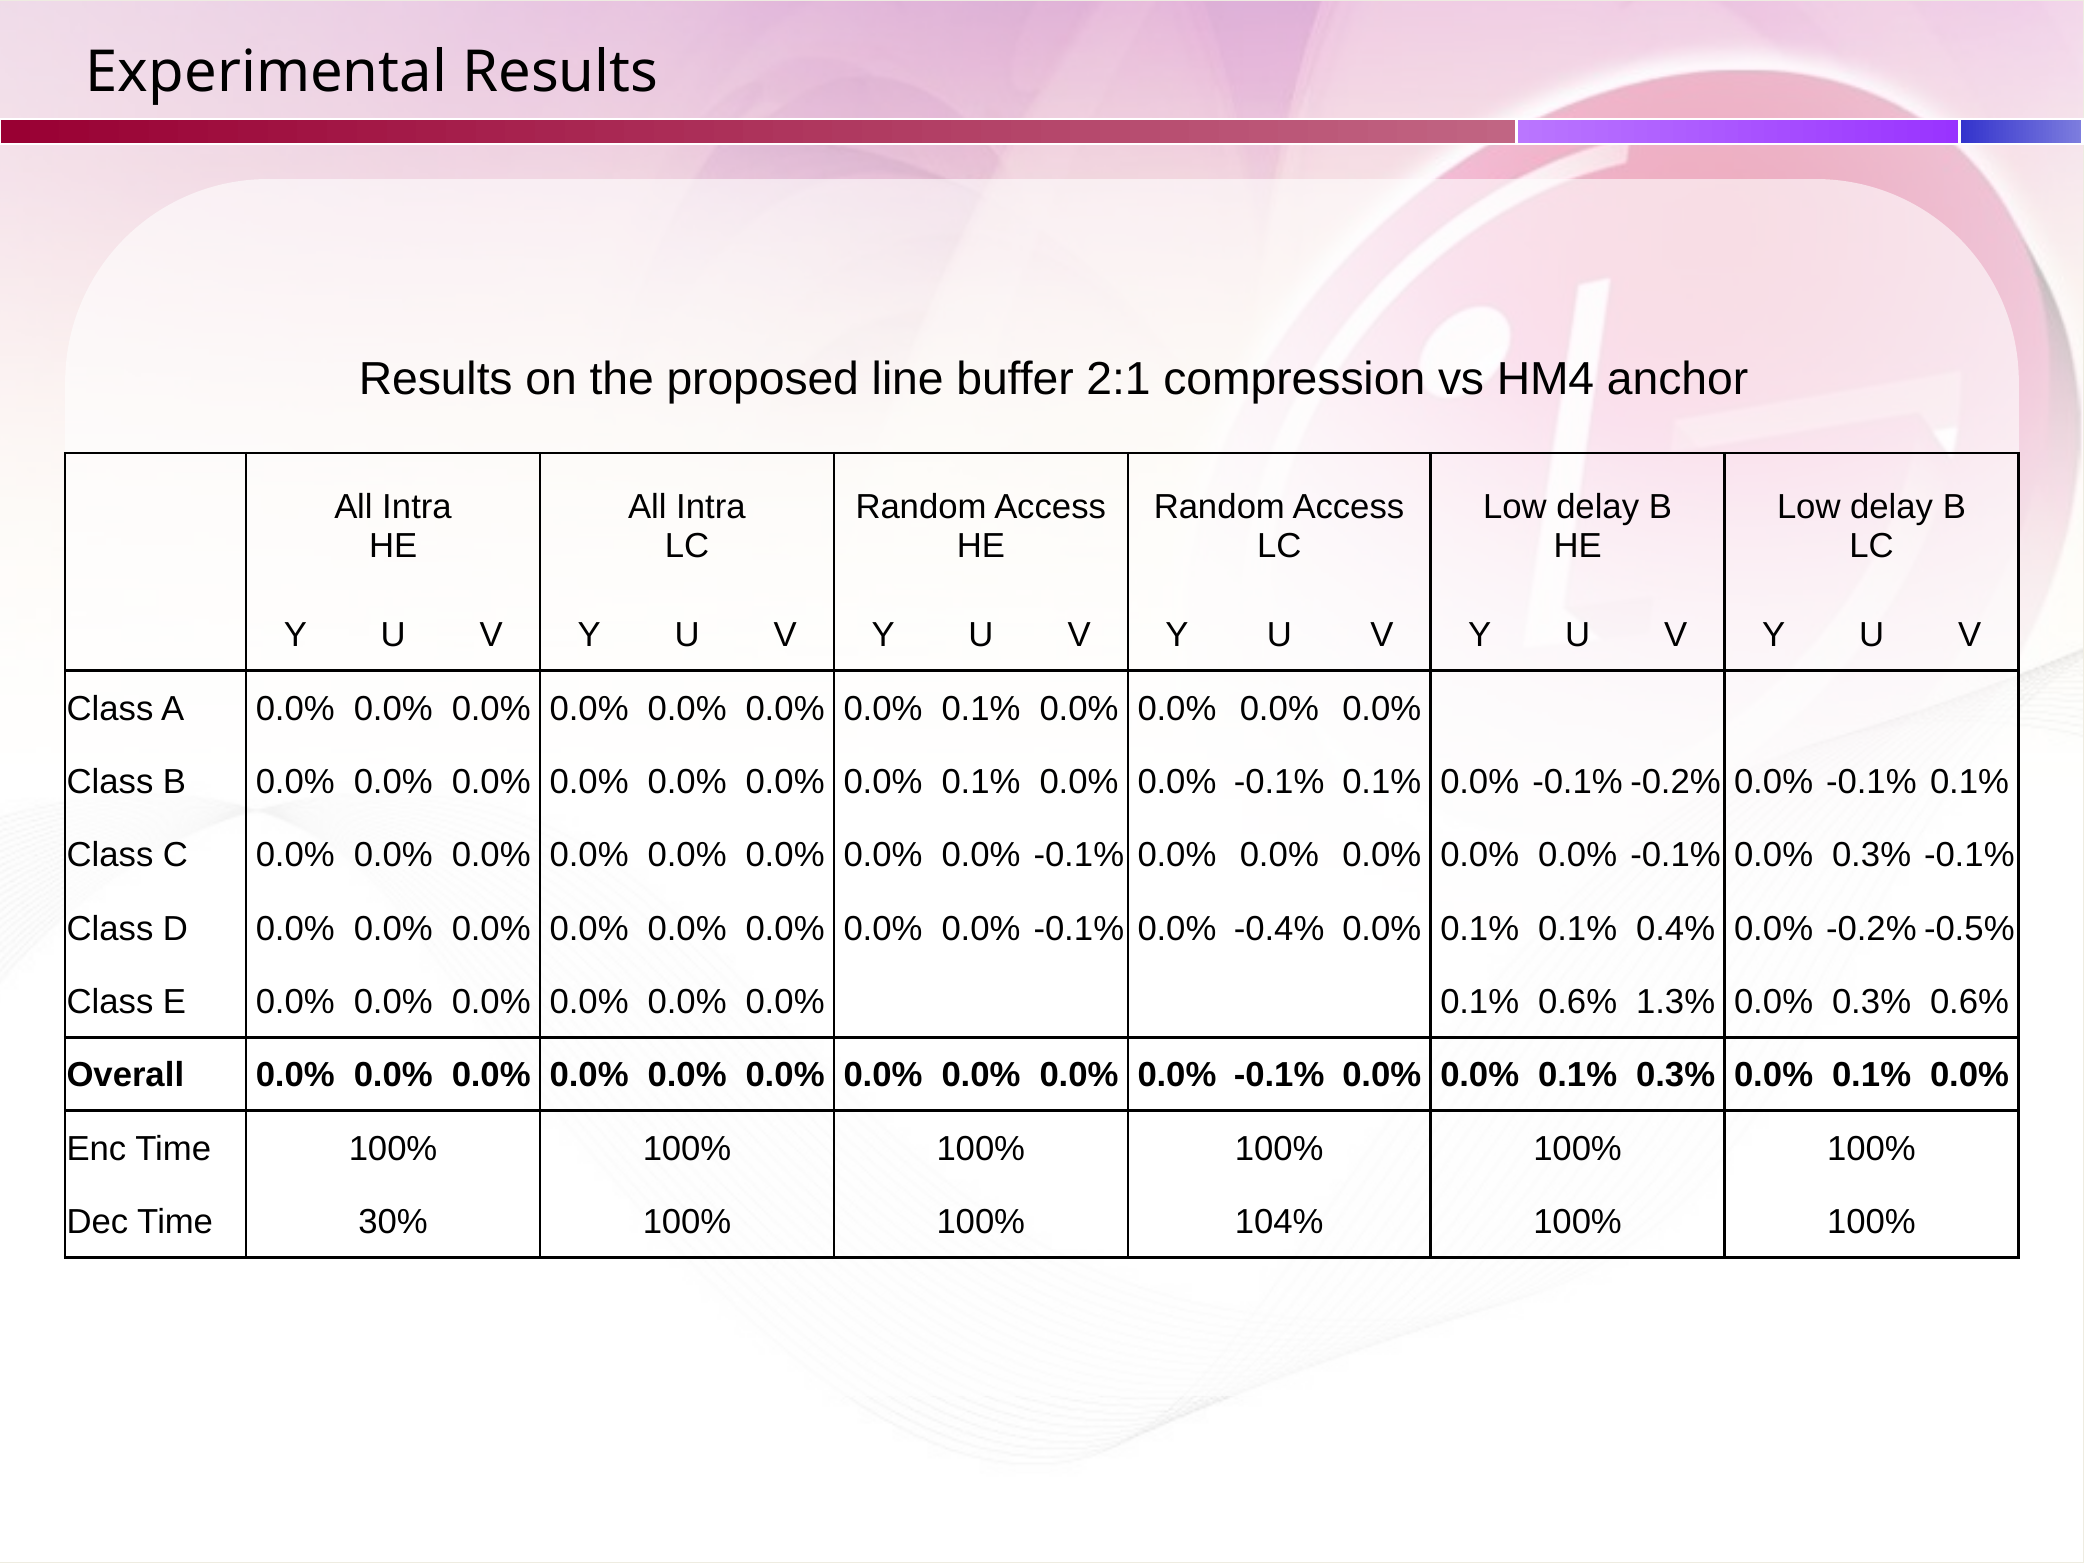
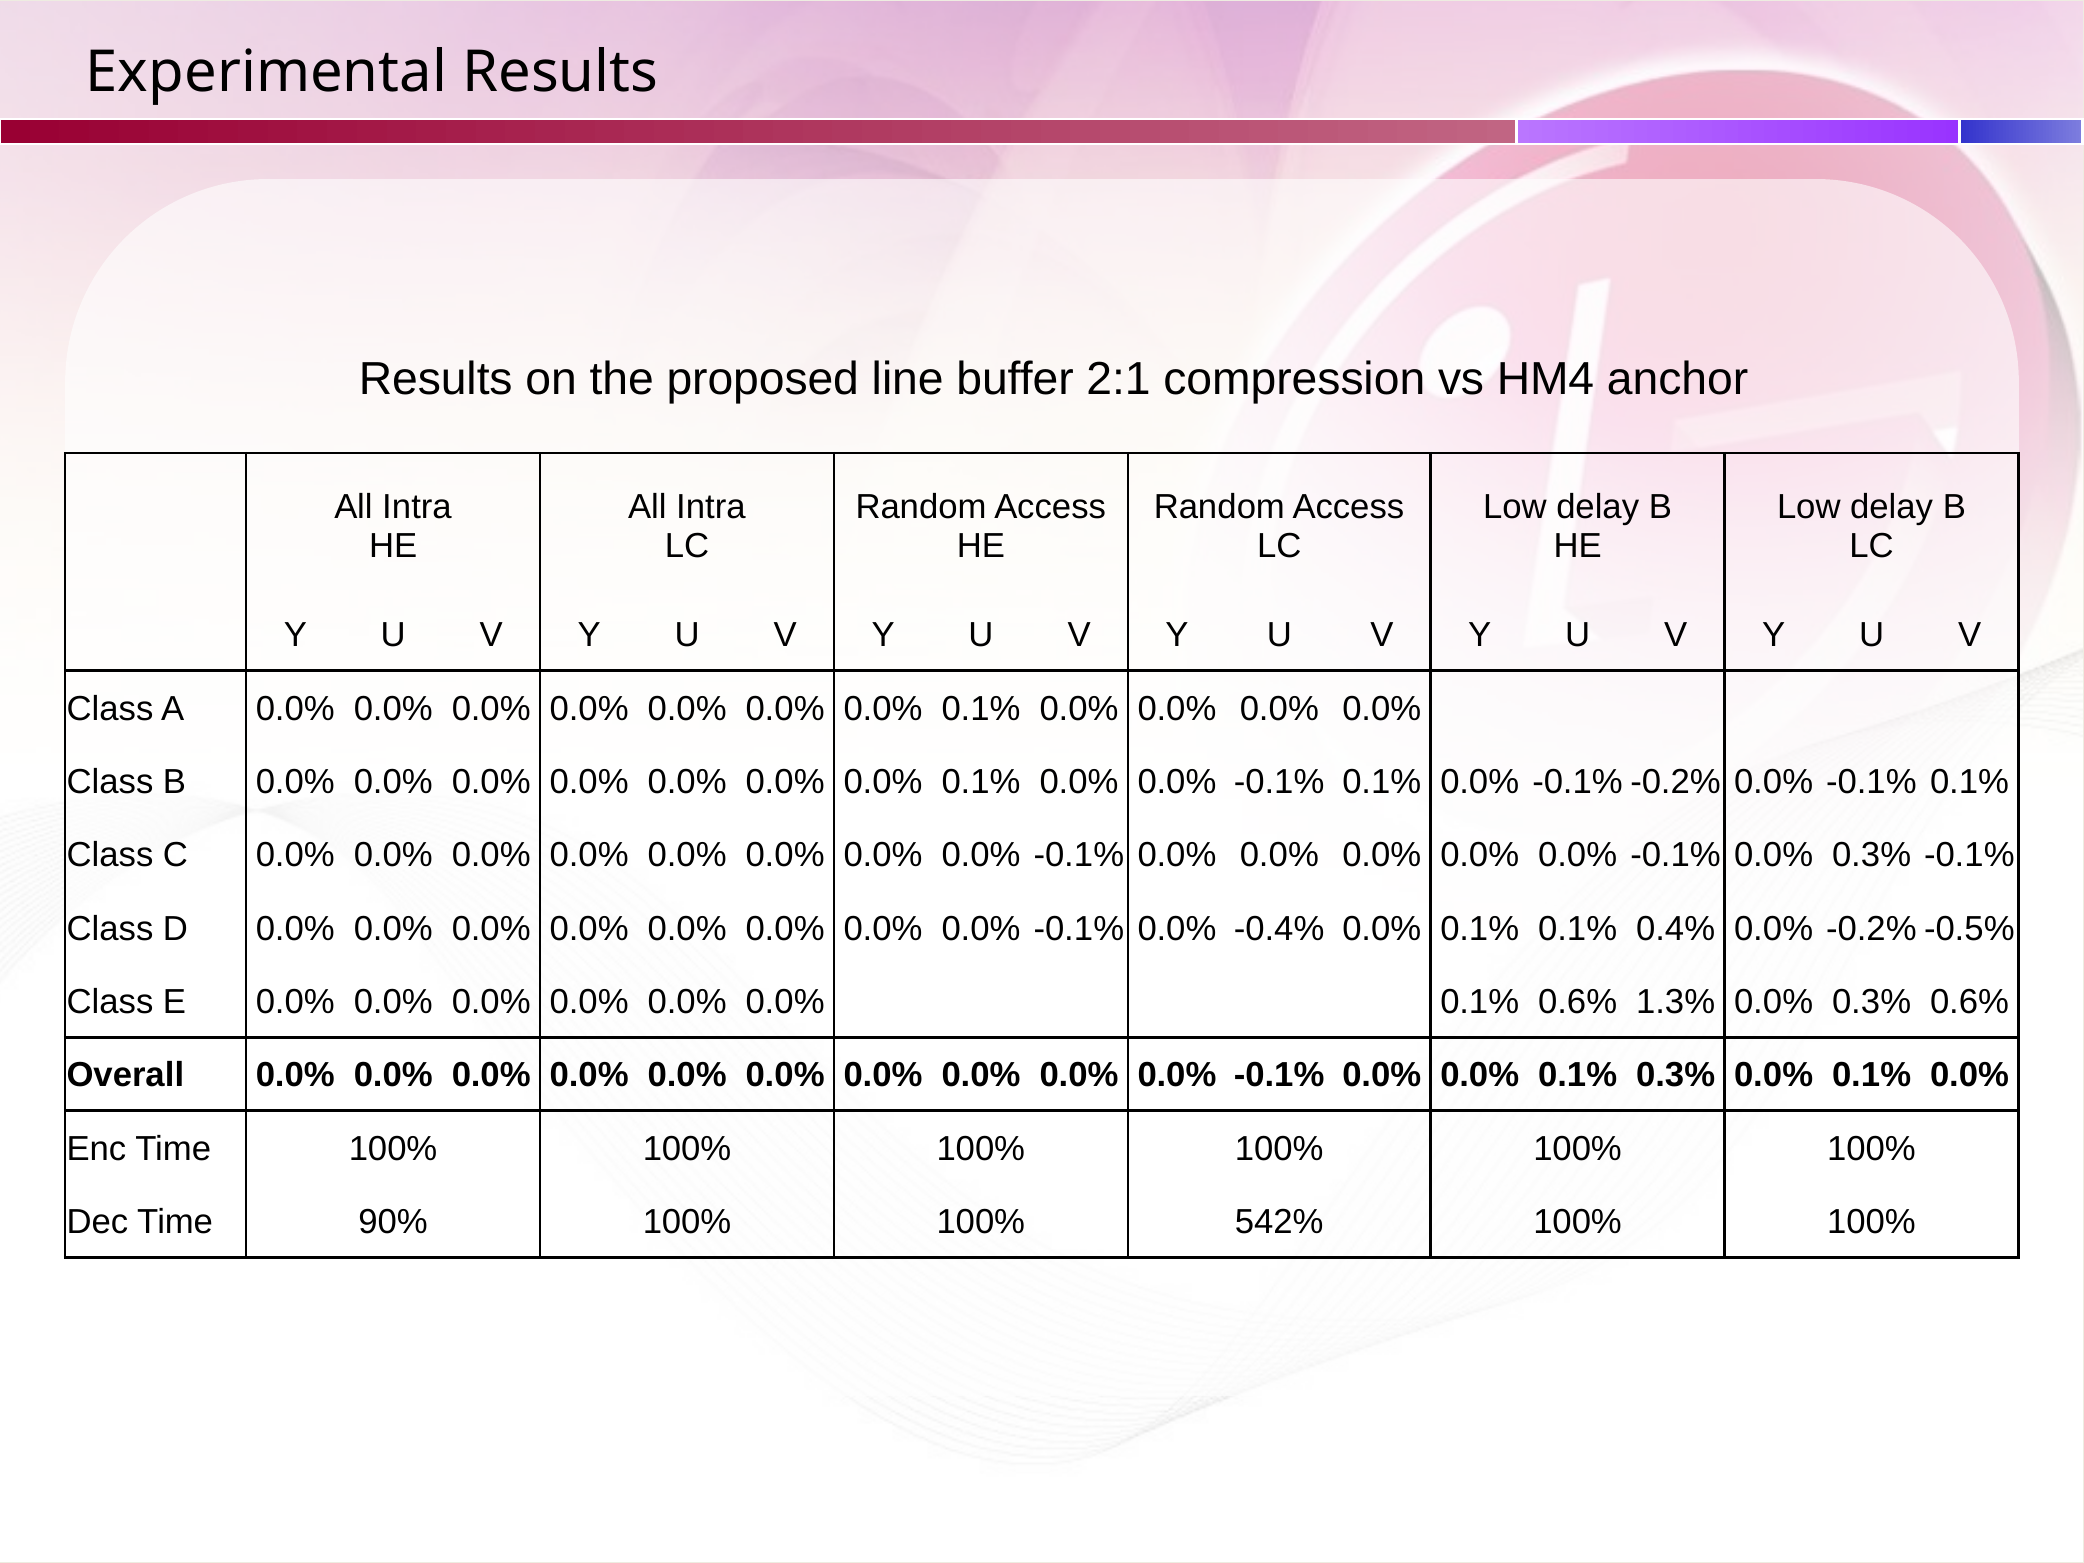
30%: 30% -> 90% (393, 1222)
104%: 104% -> 542% (1279, 1222)
